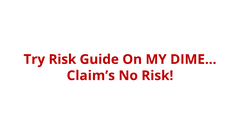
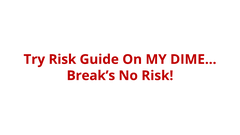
Claim’s: Claim’s -> Break’s (91, 76)
